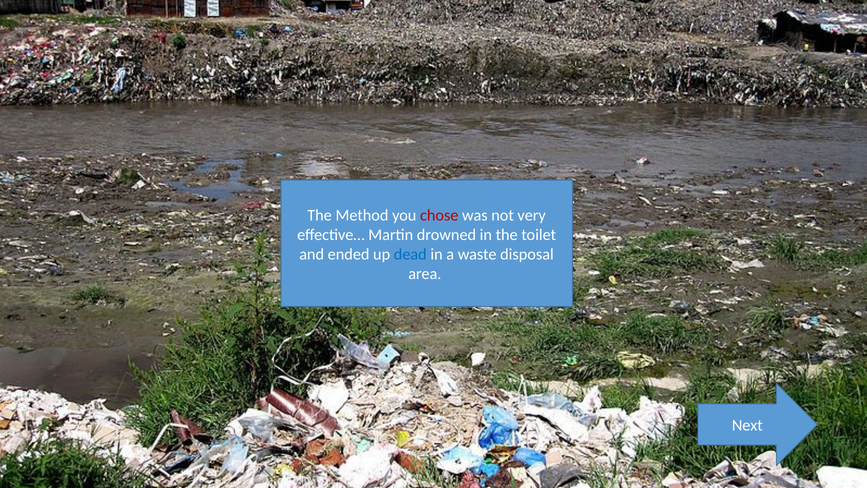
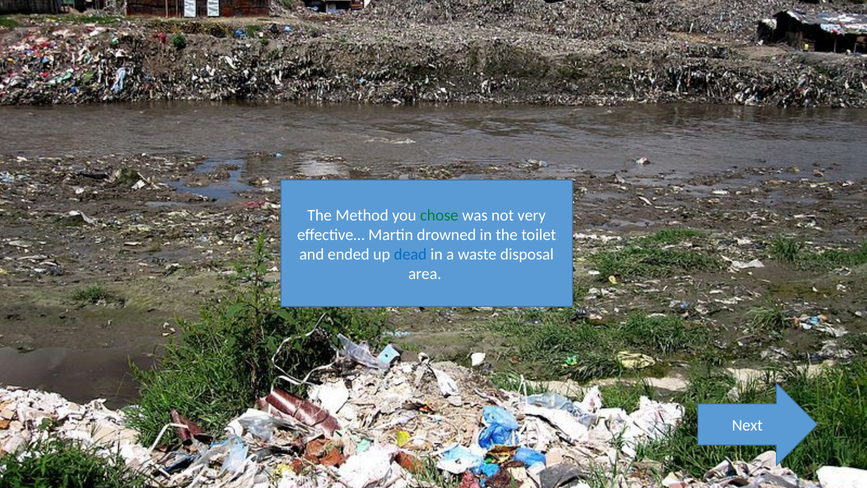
chose colour: red -> green (439, 215)
